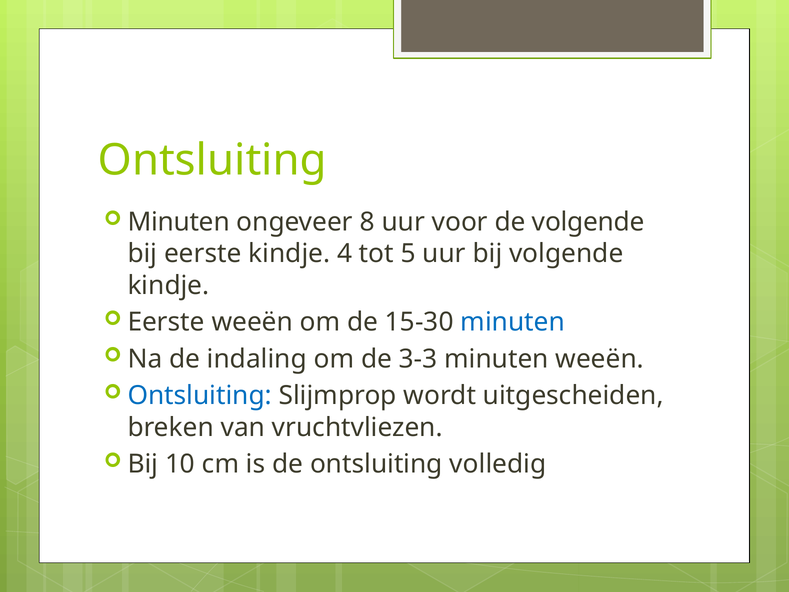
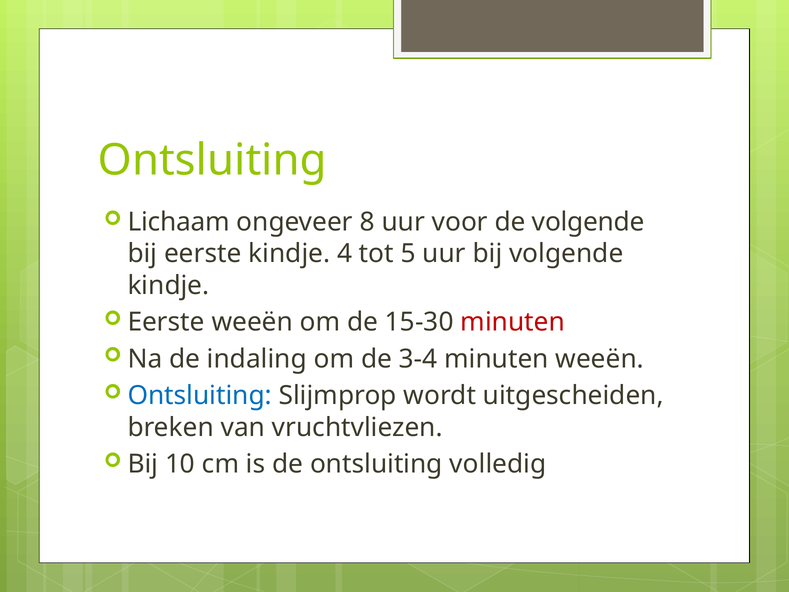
Minuten: Minuten -> Lichaam (179, 222)
minuten colour: blue -> red (513, 322)
3-3: 3-3 -> 3-4 (418, 359)
